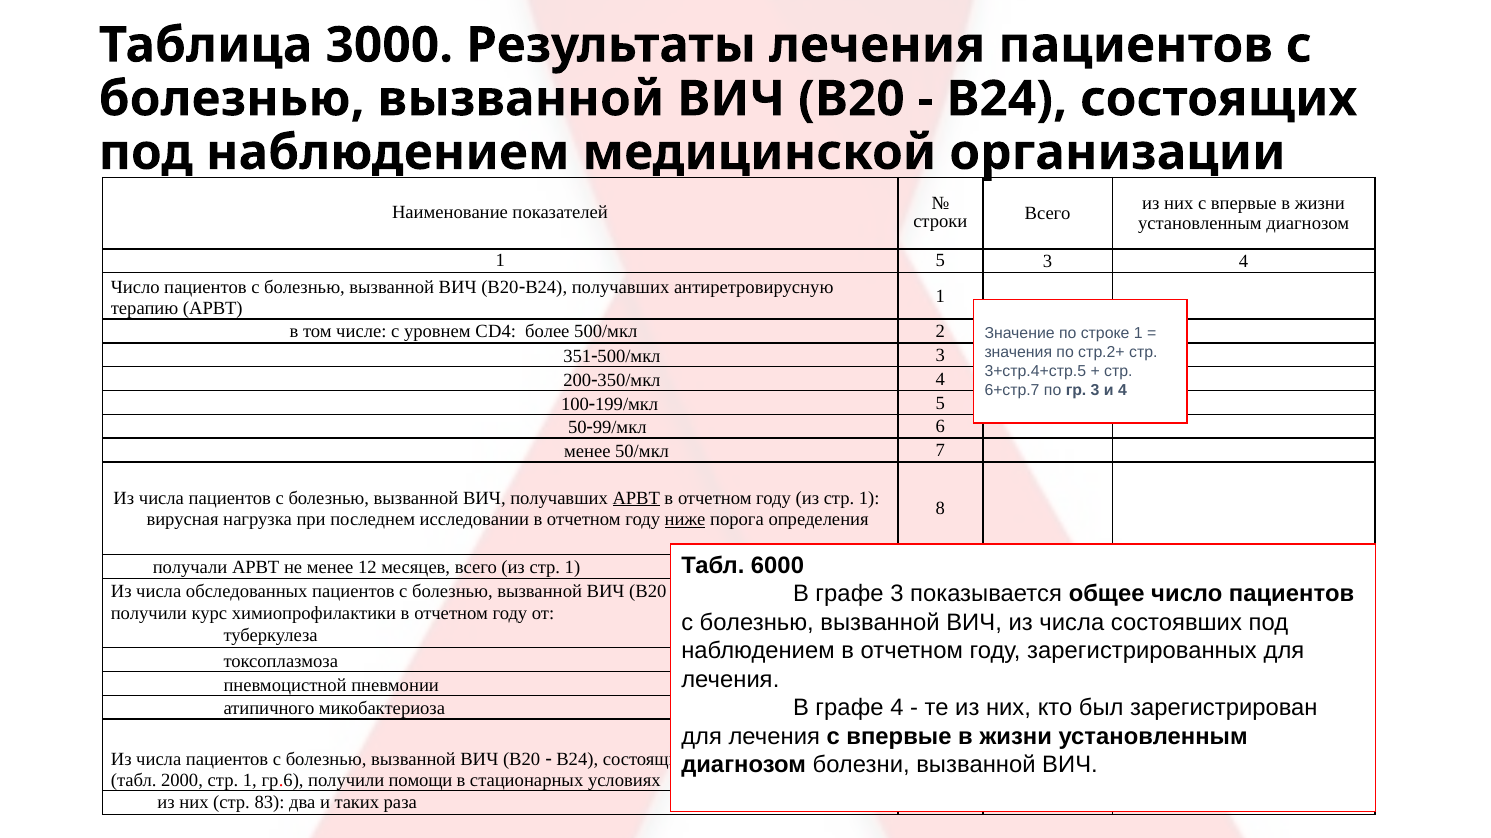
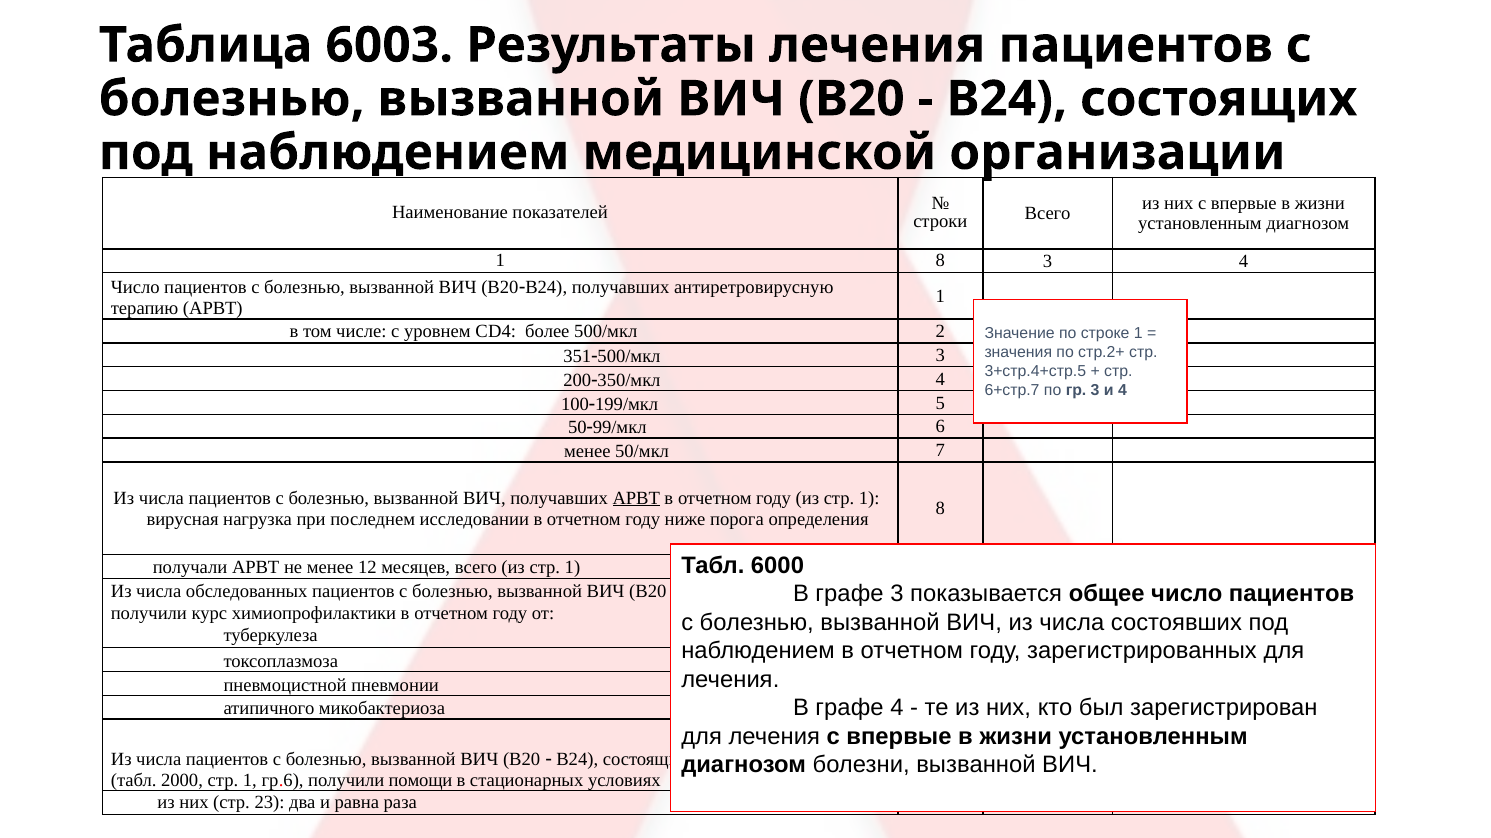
Таблица 3000: 3000 -> 6003 (389, 45)
1 5: 5 -> 8 (940, 260)
ниже underline: present -> none (685, 520)
83: 83 -> 23 (270, 803)
таких: таких -> равна (357, 803)
